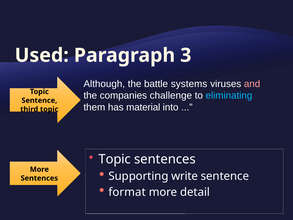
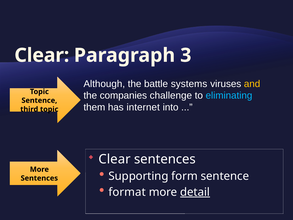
Used: Used -> Clear (42, 55)
and colour: pink -> yellow (252, 84)
material: material -> internet (143, 107)
Topic: Topic -> Clear (115, 159)
write: write -> form (185, 176)
detail underline: none -> present (195, 192)
